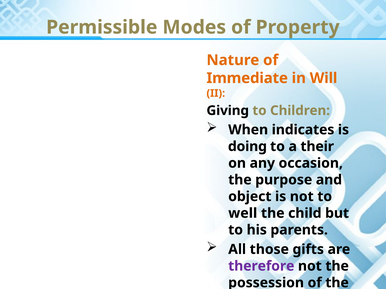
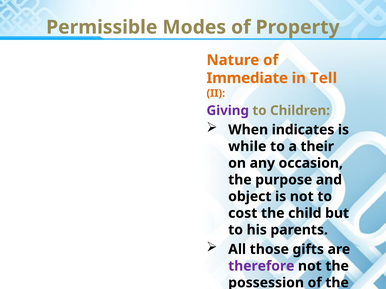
Will: Will -> Tell (324, 78)
Giving colour: black -> purple (228, 111)
doing: doing -> while (247, 147)
well: well -> cost (243, 214)
